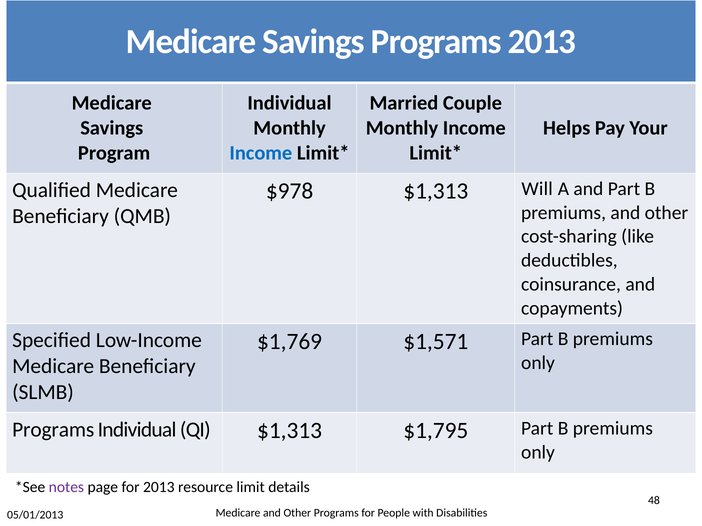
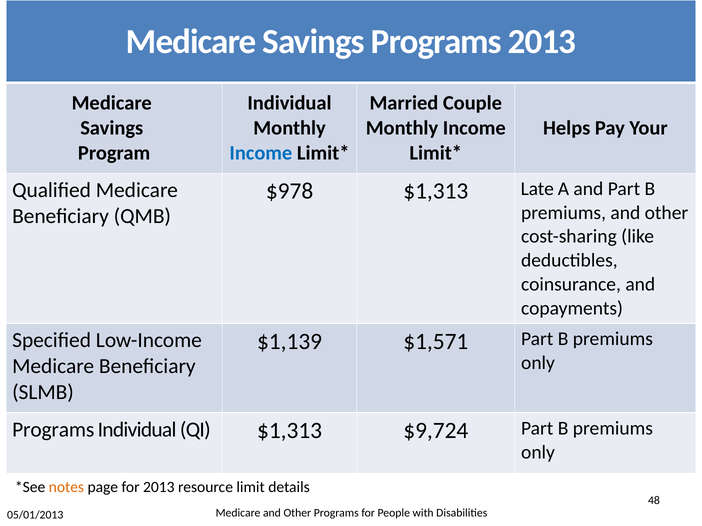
Will: Will -> Late (537, 189)
$1,769: $1,769 -> $1,139 (290, 342)
$1,795: $1,795 -> $9,724 (436, 431)
notes colour: purple -> orange (66, 488)
